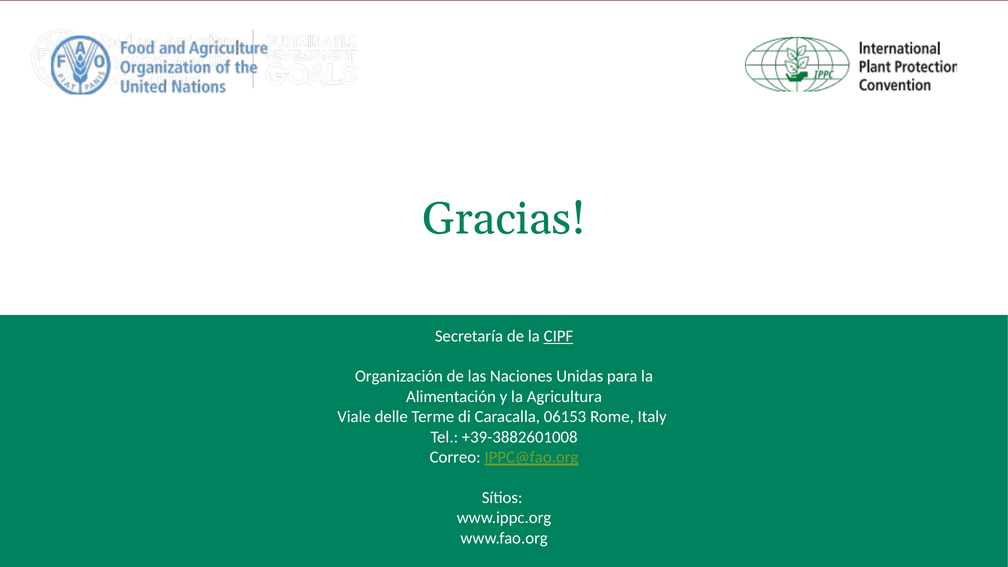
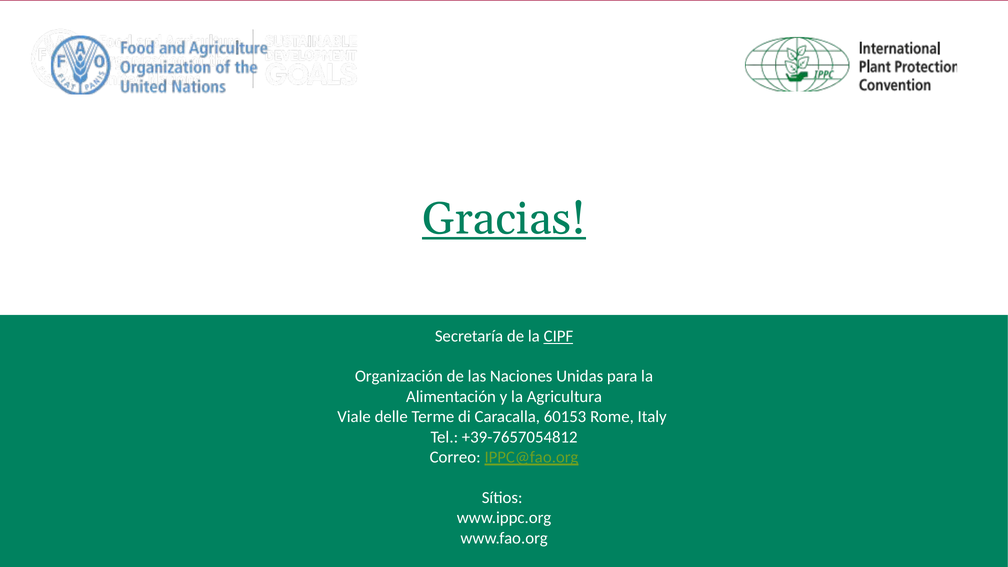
Gracias underline: none -> present (504, 219)
06153: 06153 -> 60153 (565, 417)
+39-3882601008: +39-3882601008 -> +39-7657054812 (520, 437)
